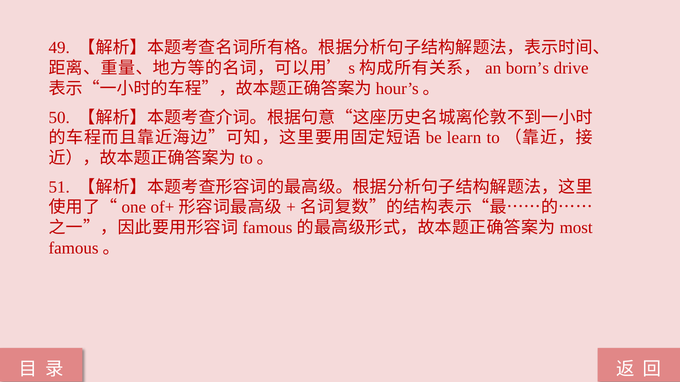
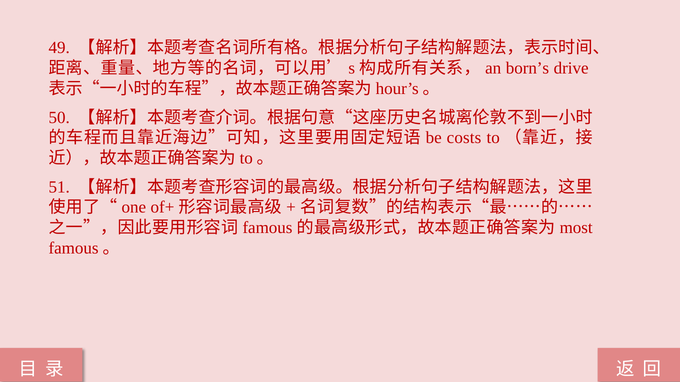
learn: learn -> costs (464, 138)
